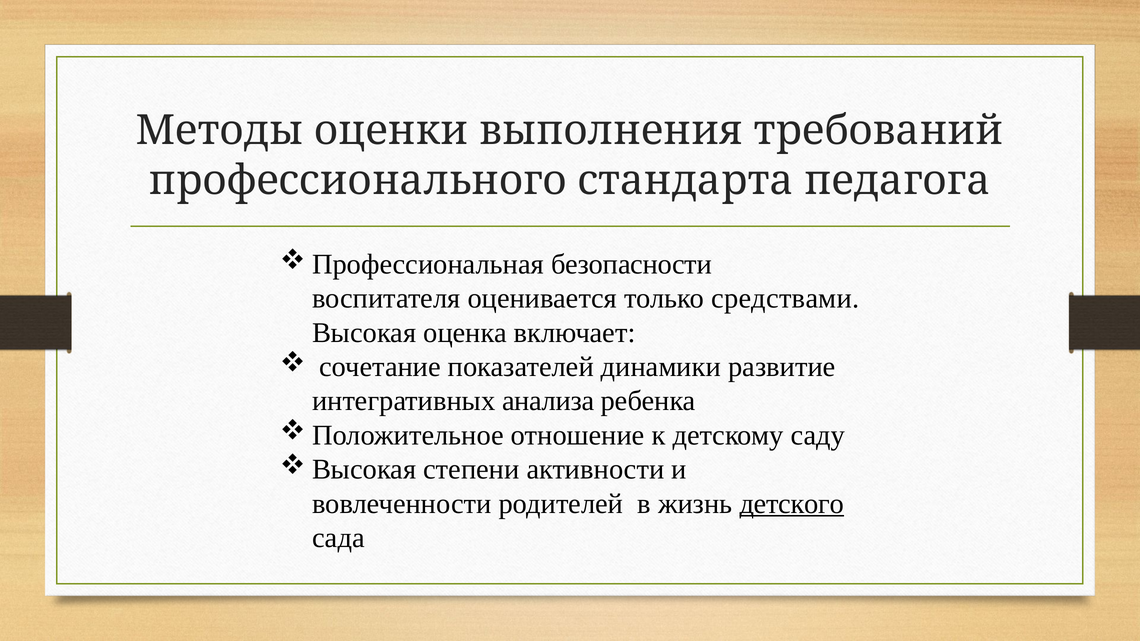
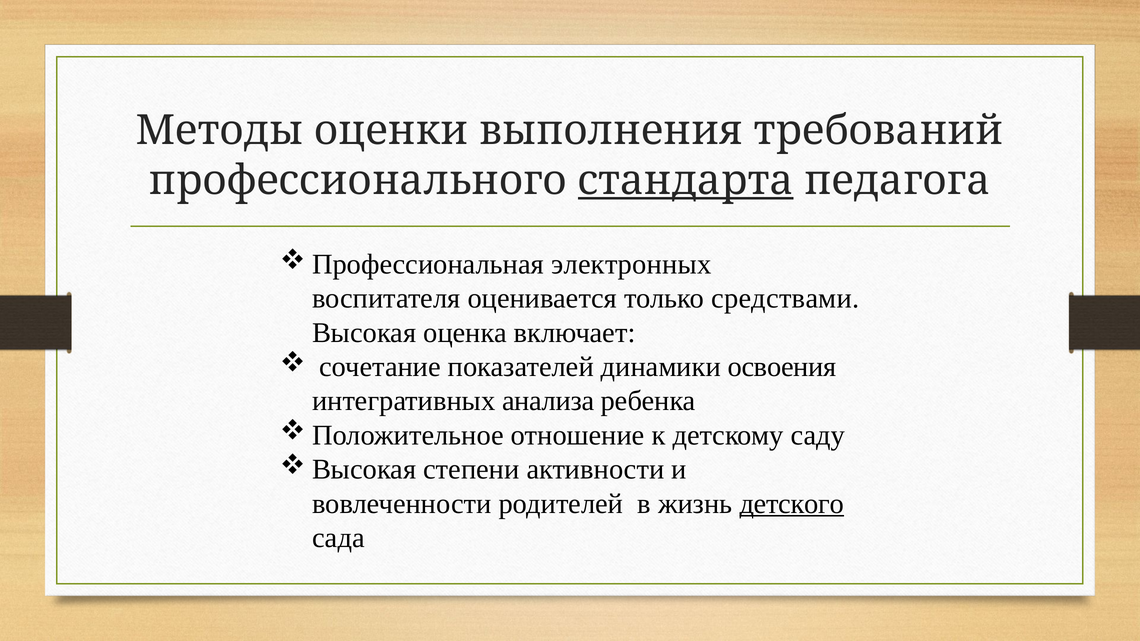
стандарта underline: none -> present (686, 181)
безопасности: безопасности -> электронных (631, 264)
развитие: развитие -> освоения (782, 367)
